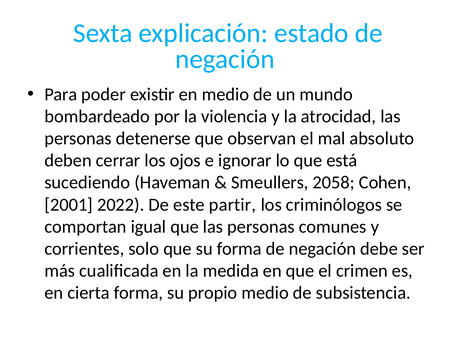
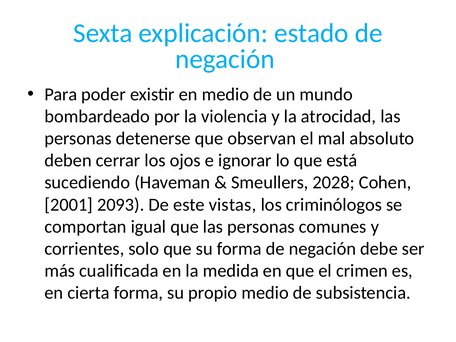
2058: 2058 -> 2028 (334, 183)
2022: 2022 -> 2093 (121, 205)
partir: partir -> vistas (233, 205)
